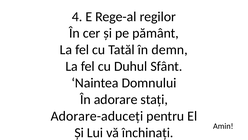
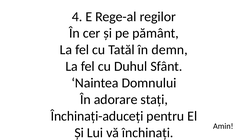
Adorare-aduceți: Adorare-aduceți -> Închinați-aduceți (97, 116)
